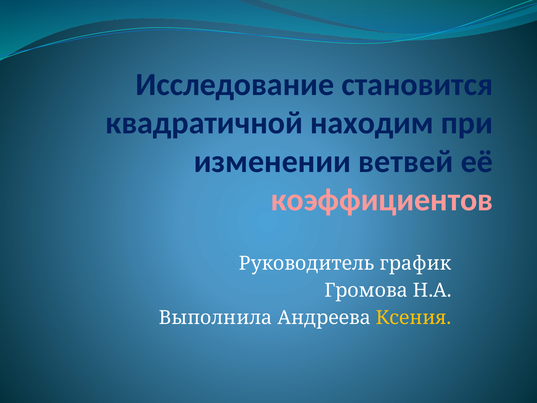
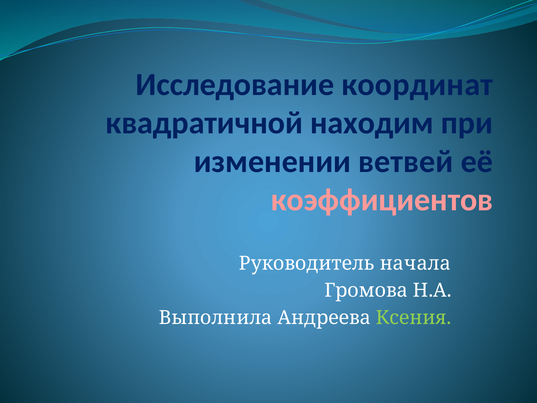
становится: становится -> координат (417, 84)
график: график -> начала (415, 263)
Ксения colour: yellow -> light green (414, 317)
